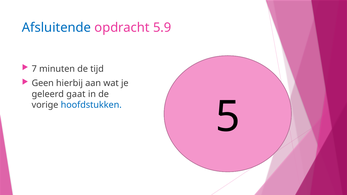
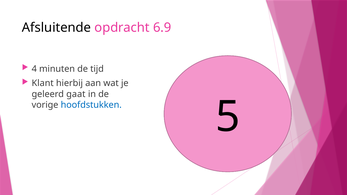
Afsluitende colour: blue -> black (56, 28)
5.9: 5.9 -> 6.9 (162, 28)
7: 7 -> 4 (34, 69)
Geen: Geen -> Klant (43, 83)
